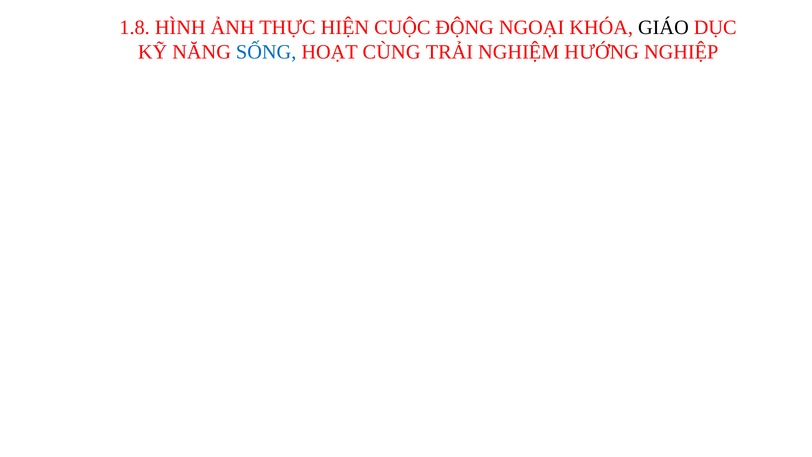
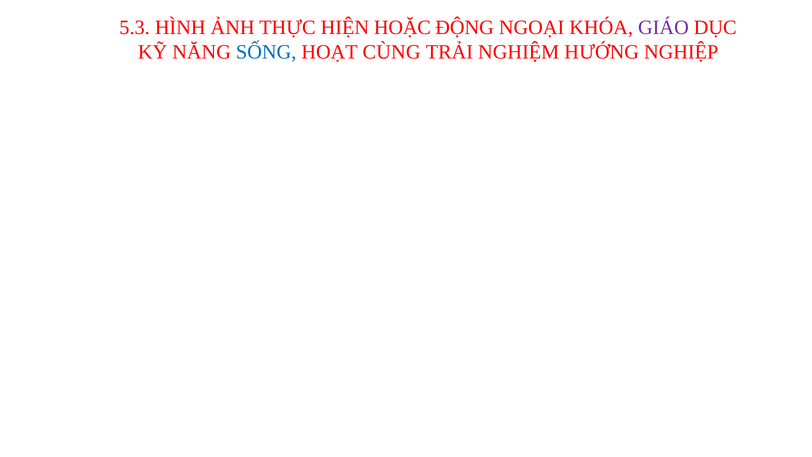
1.8: 1.8 -> 5.3 (135, 28)
CUỘC: CUỘC -> HOẶC (402, 28)
GIÁO colour: black -> purple (663, 28)
